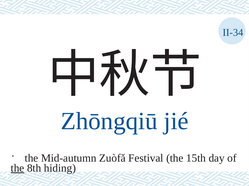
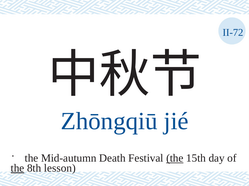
II-34: II-34 -> II-72 (233, 33)
Zuòfǎ: Zuòfǎ -> Death (112, 159)
the underline: none -> present (175, 159)
hiding: hiding -> lesson (60, 169)
